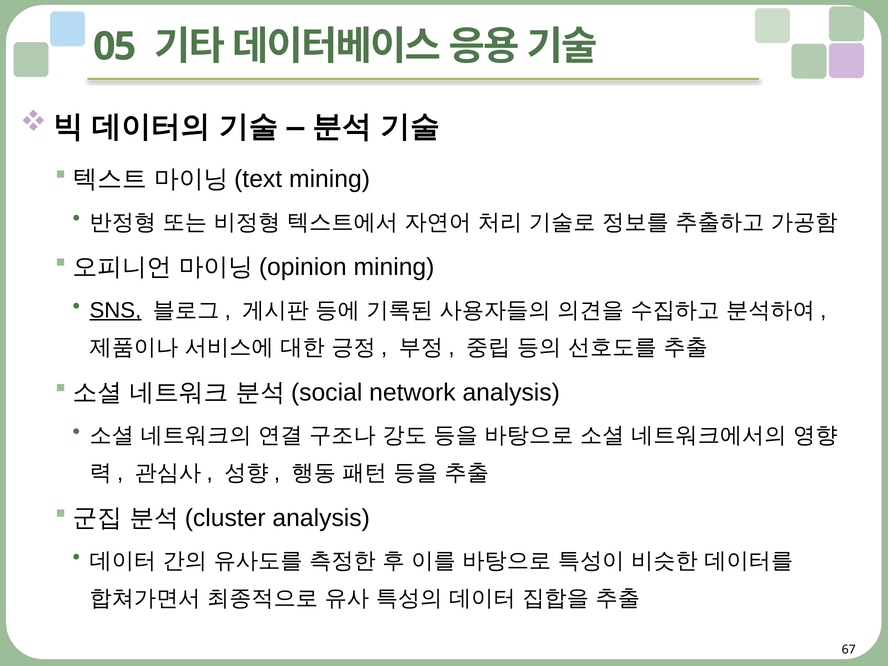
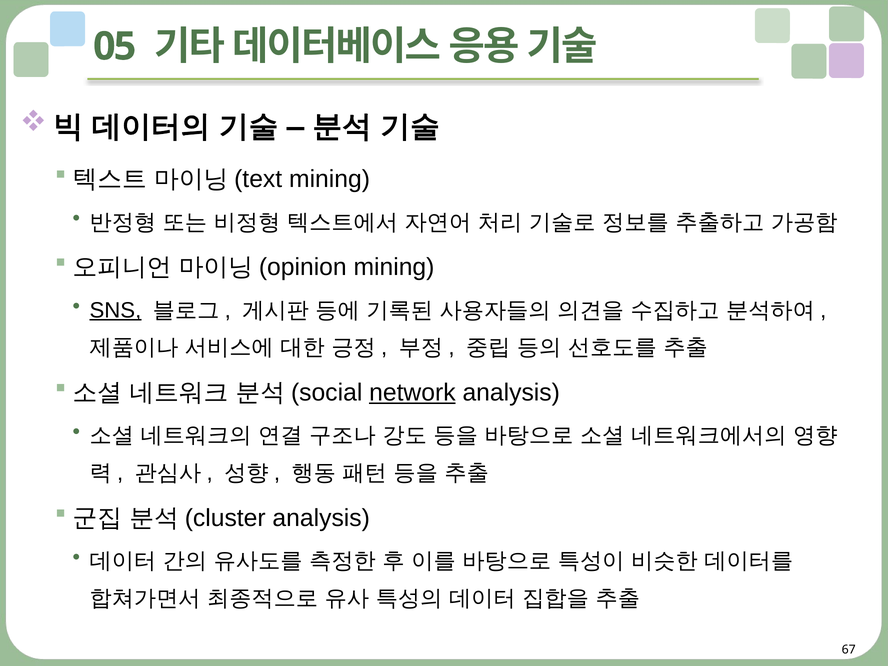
network underline: none -> present (412, 393)
